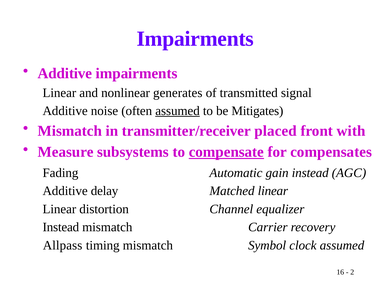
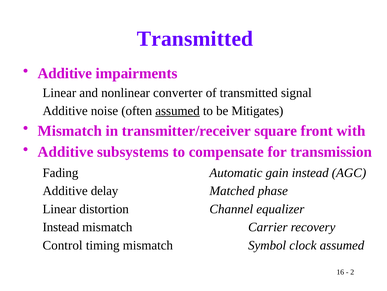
Impairments: Impairments -> Transmitted (195, 39)
generates: generates -> converter (178, 93)
placed: placed -> square (276, 130)
Measure: Measure -> Additive (66, 152)
compensate underline: present -> none (226, 152)
compensates: compensates -> transmission (331, 152)
Matched linear: linear -> phase (273, 190)
Allpass: Allpass -> Control (63, 245)
